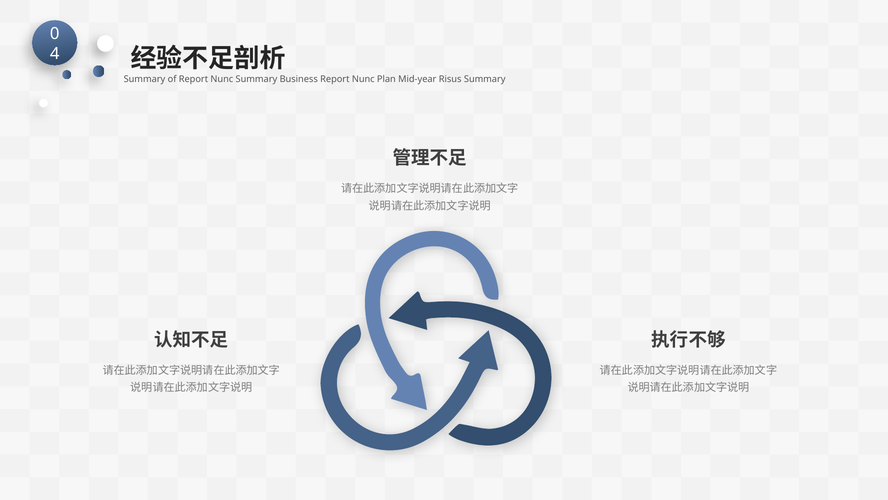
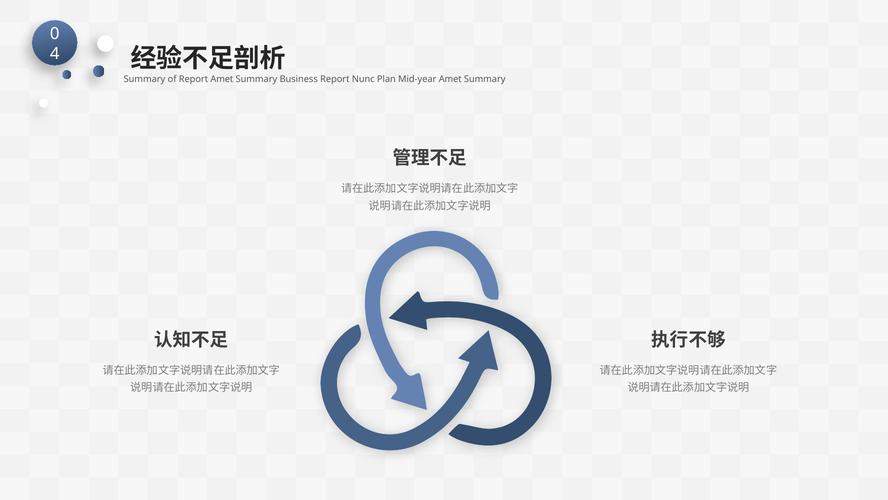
of Report Nunc: Nunc -> Amet (222, 79)
Mid-year Risus: Risus -> Amet (450, 79)
